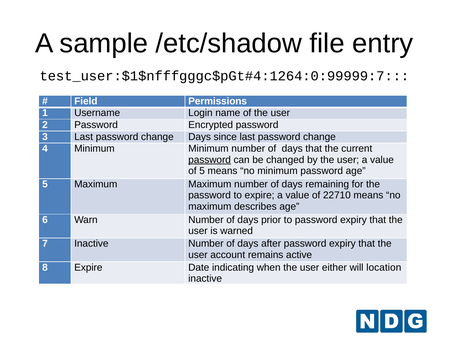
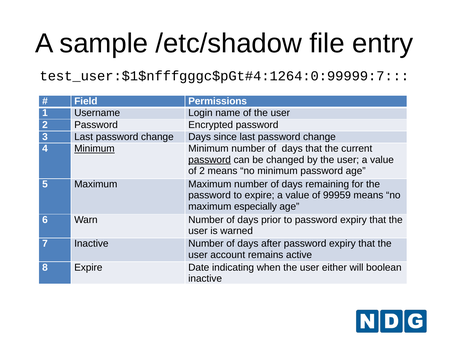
Minimum underline: none -> present (94, 149)
of 5: 5 -> 2 (202, 171)
22710: 22710 -> 99959 (337, 195)
describes: describes -> especially (255, 206)
location: location -> boolean (384, 267)
